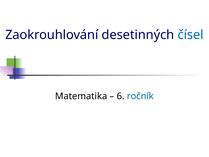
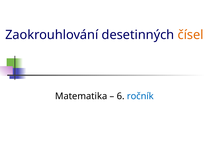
čísel colour: blue -> orange (191, 35)
